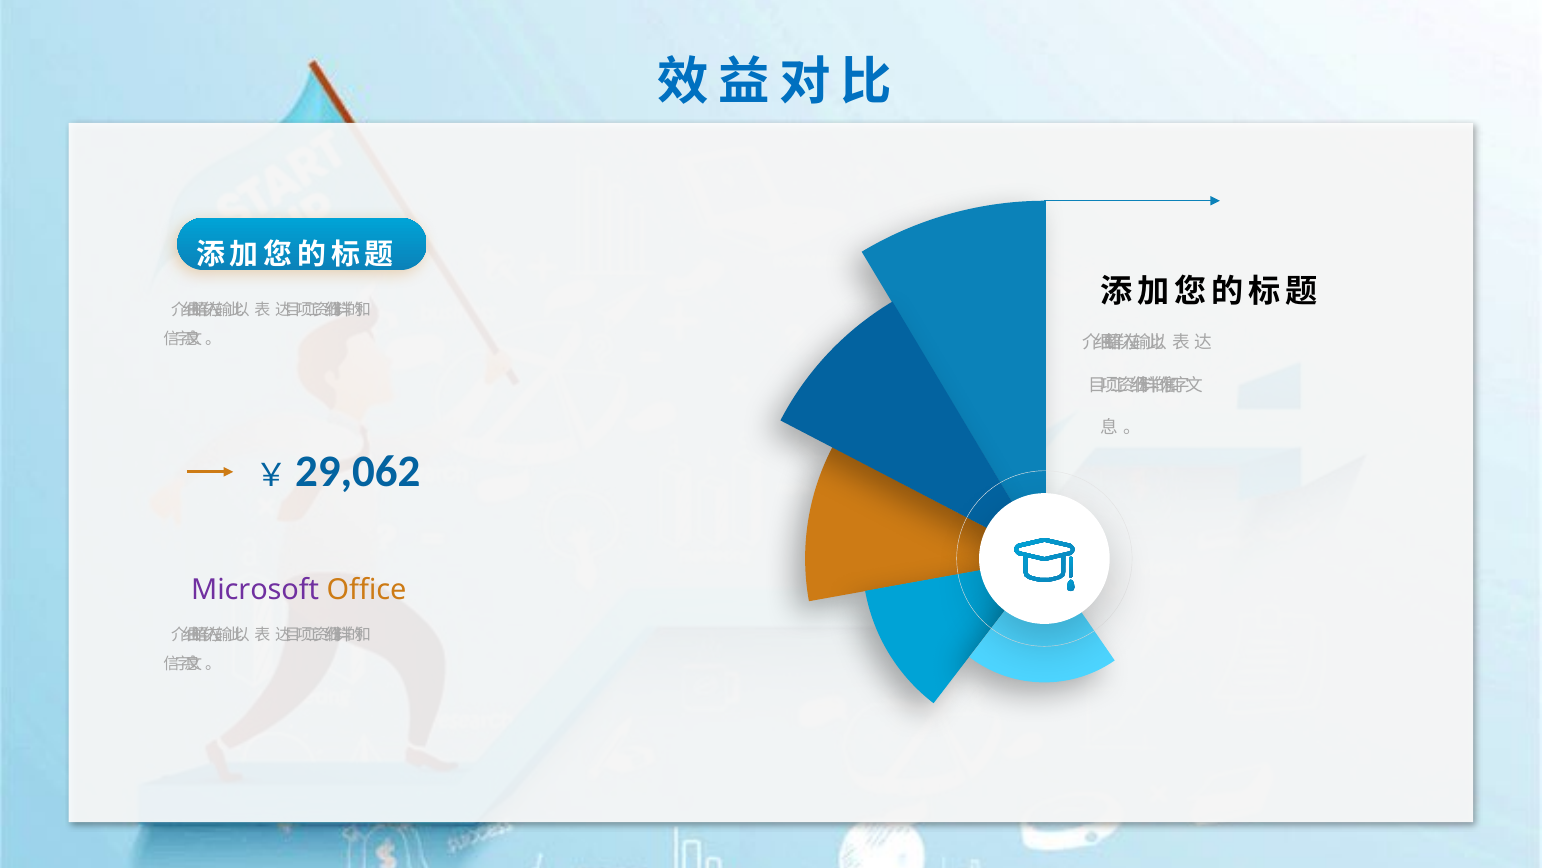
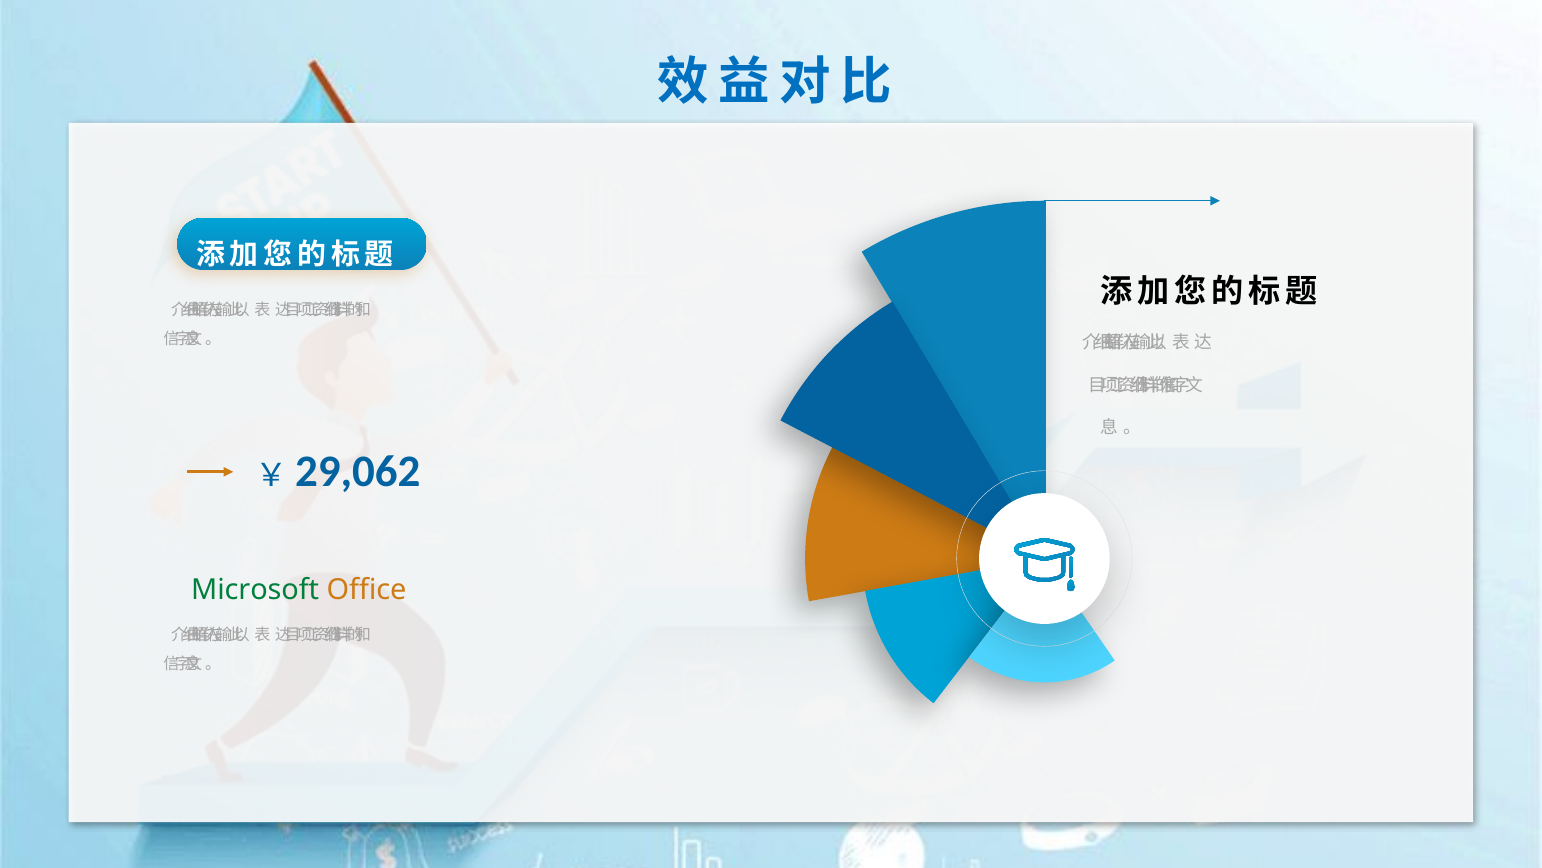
Microsoft colour: purple -> green (255, 589)
